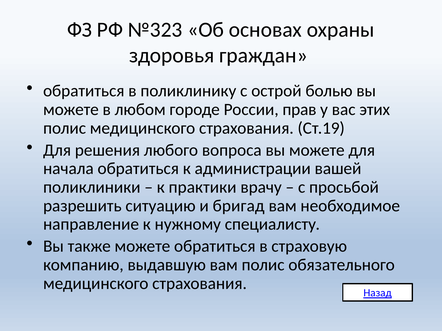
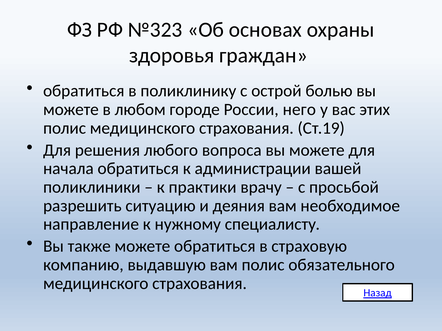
прав: прав -> него (299, 110)
бригад: бригад -> деяния (239, 206)
